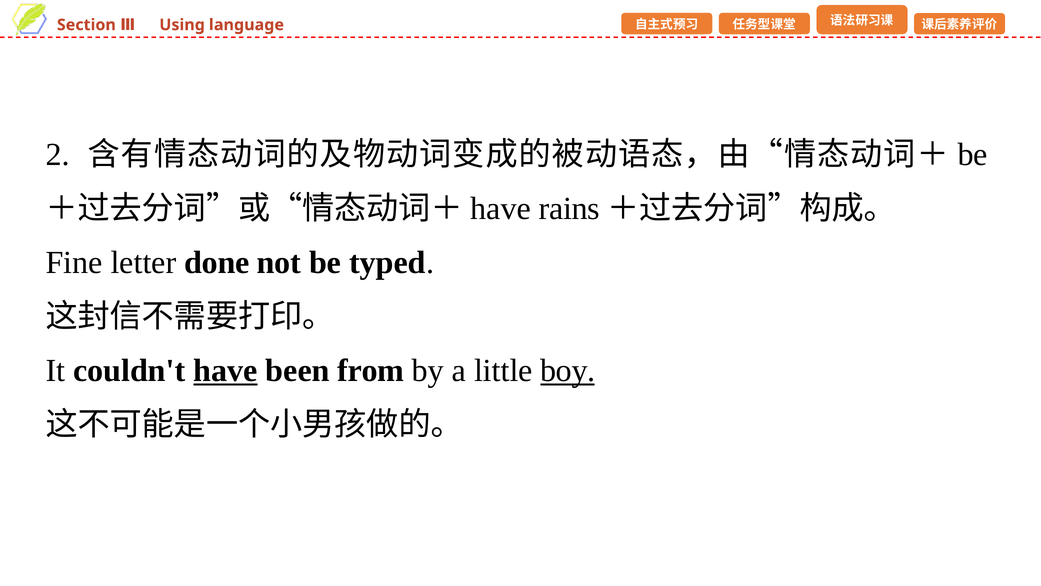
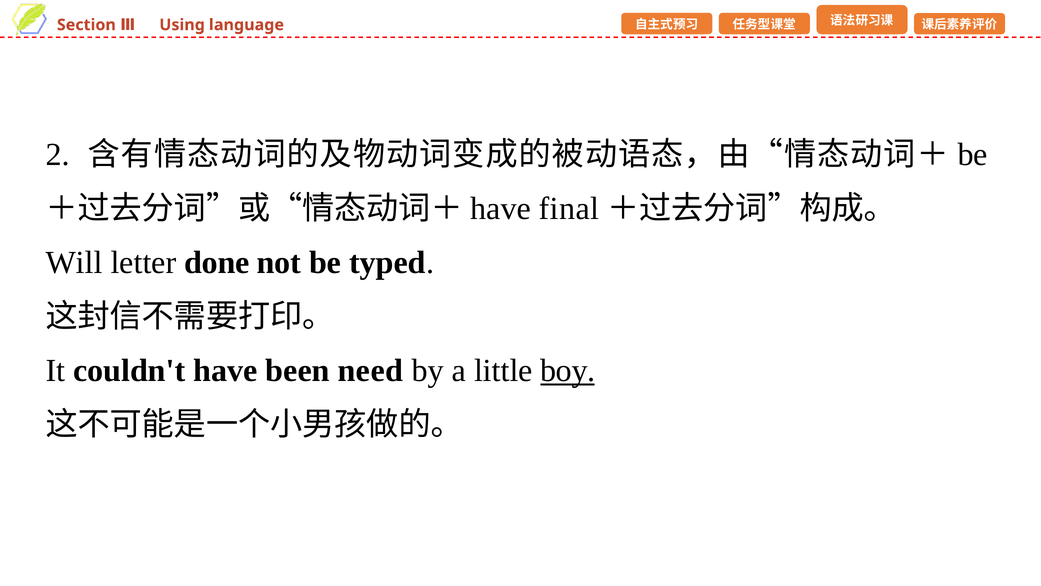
rains: rains -> final (569, 209)
Fine: Fine -> Will (74, 263)
have underline: present -> none (225, 370)
from: from -> need (370, 370)
